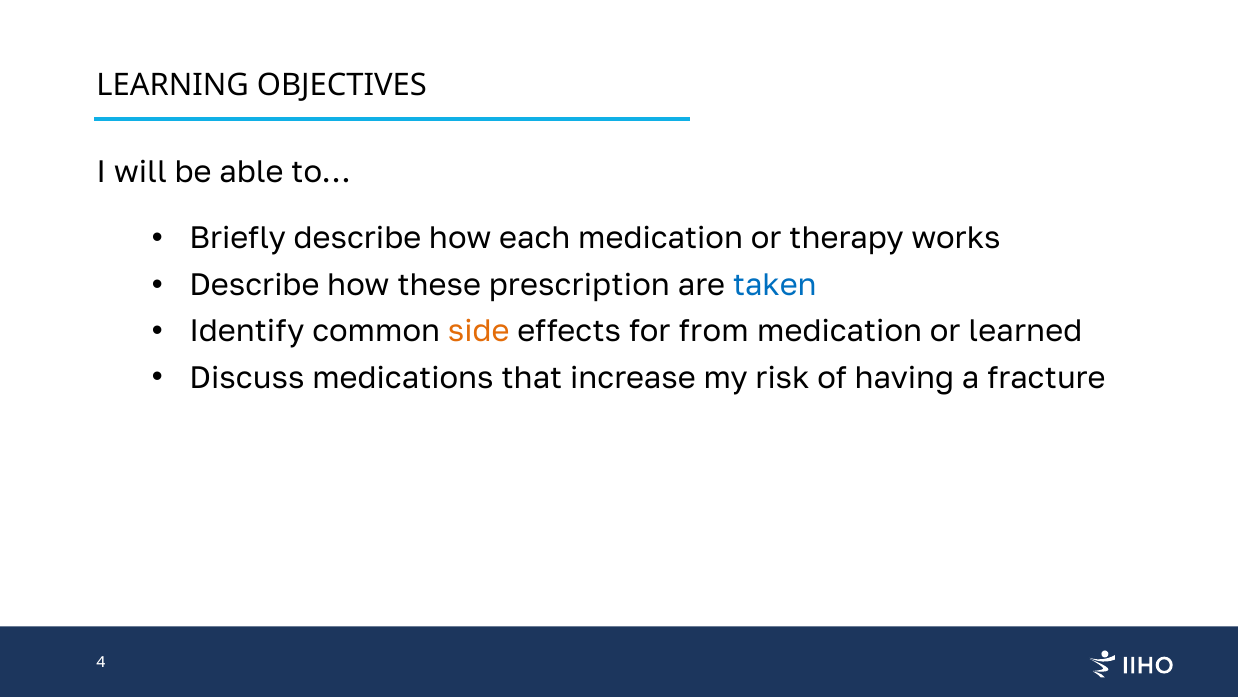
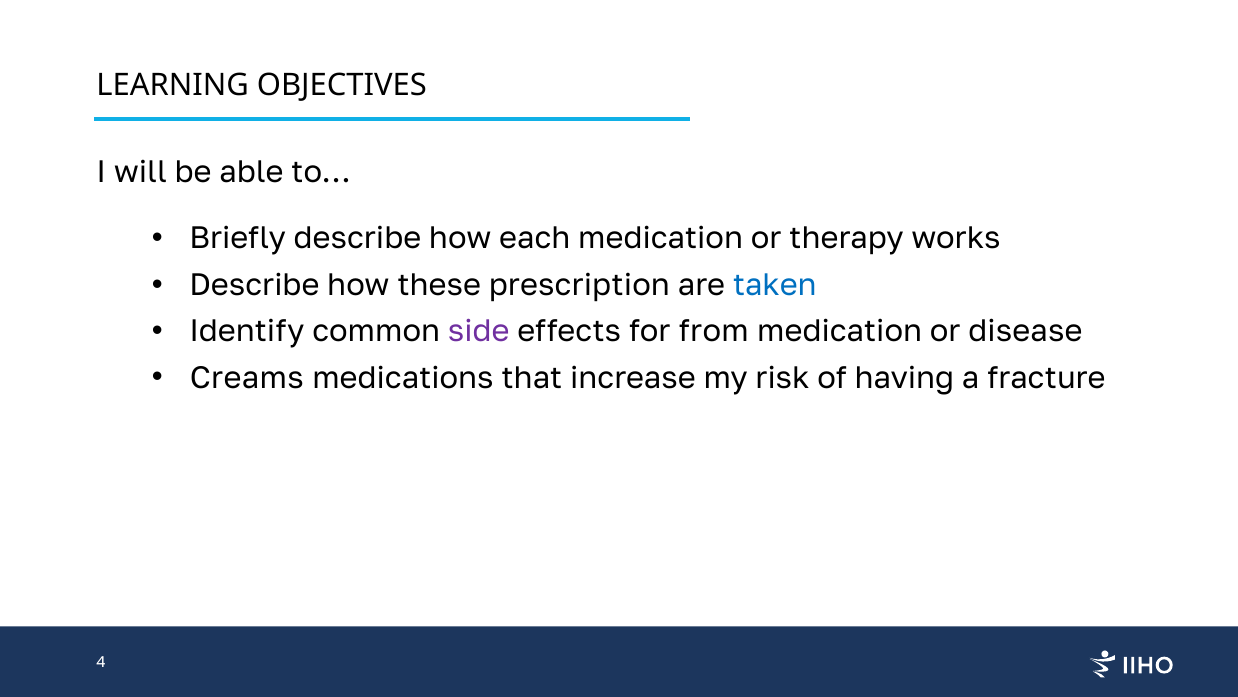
side colour: orange -> purple (479, 331)
learned: learned -> disease (1025, 331)
Discuss: Discuss -> Creams (247, 377)
